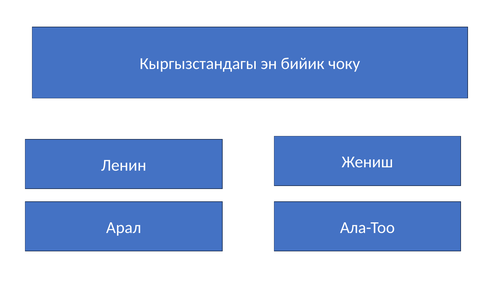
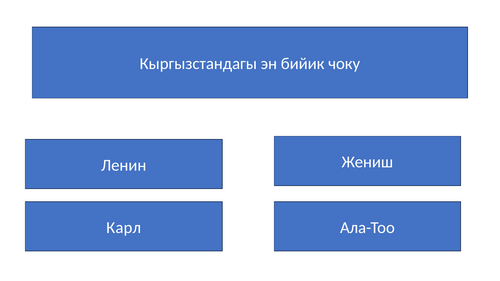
Арал: Арал -> Карл (124, 228)
